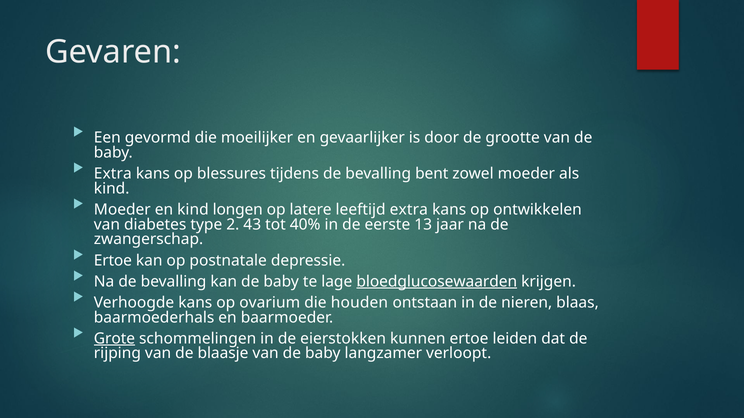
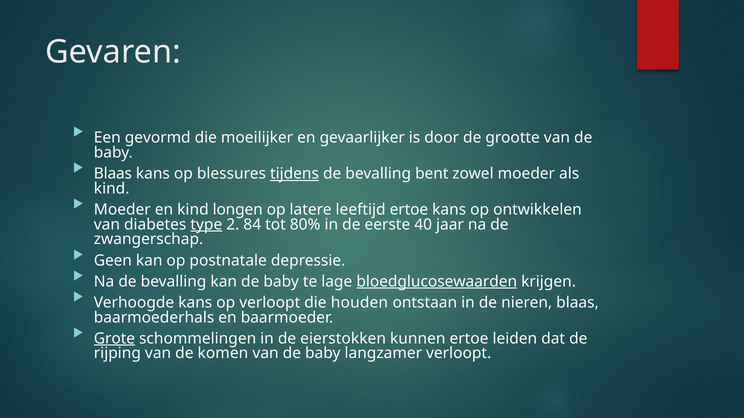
Extra: Extra -> Blaas (113, 174)
tijdens underline: none -> present (294, 174)
leeftijd extra: extra -> ertoe (409, 210)
type underline: none -> present (206, 225)
43: 43 -> 84 (252, 225)
40%: 40% -> 80% (305, 225)
13: 13 -> 40 (423, 225)
Ertoe: Ertoe -> Geen (113, 261)
op ovarium: ovarium -> verloopt (270, 303)
blaasje: blaasje -> komen (223, 354)
